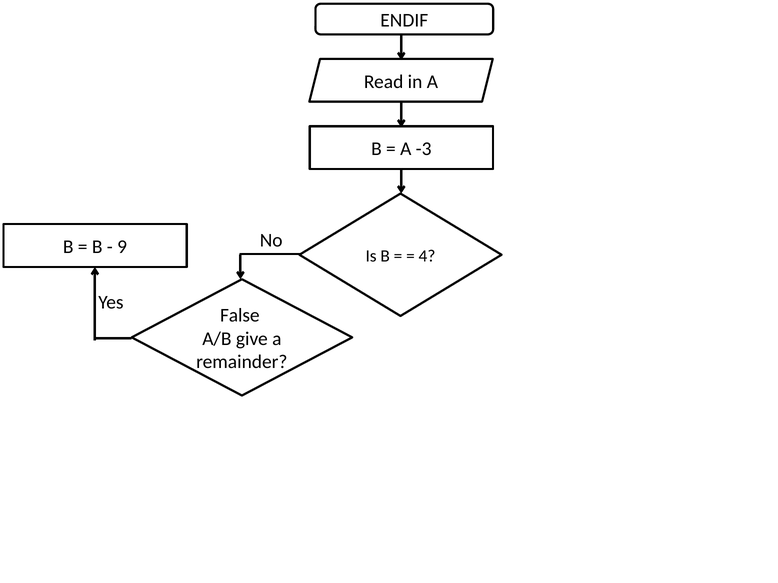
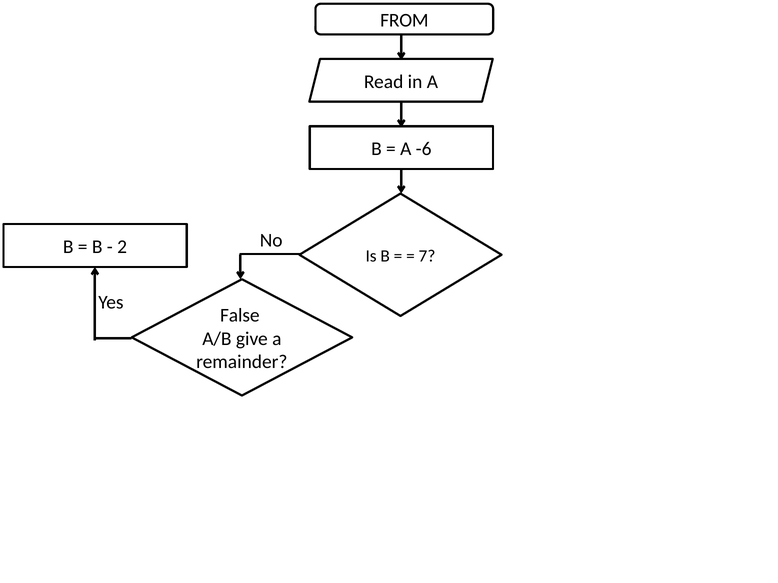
ENDIF: ENDIF -> FROM (404, 20)
-3: -3 -> -6 (424, 149)
9: 9 -> 2 (122, 247)
4: 4 -> 7 (427, 256)
